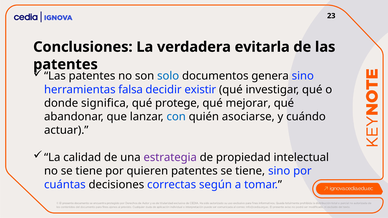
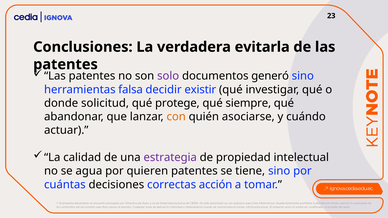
solo colour: blue -> purple (168, 76)
genera: genera -> generó (270, 76)
significa: significa -> solicitud (105, 103)
mejorar: mejorar -> siempre (248, 103)
con colour: blue -> orange (176, 117)
no se tiene: tiene -> agua (89, 171)
según: según -> acción (216, 185)
